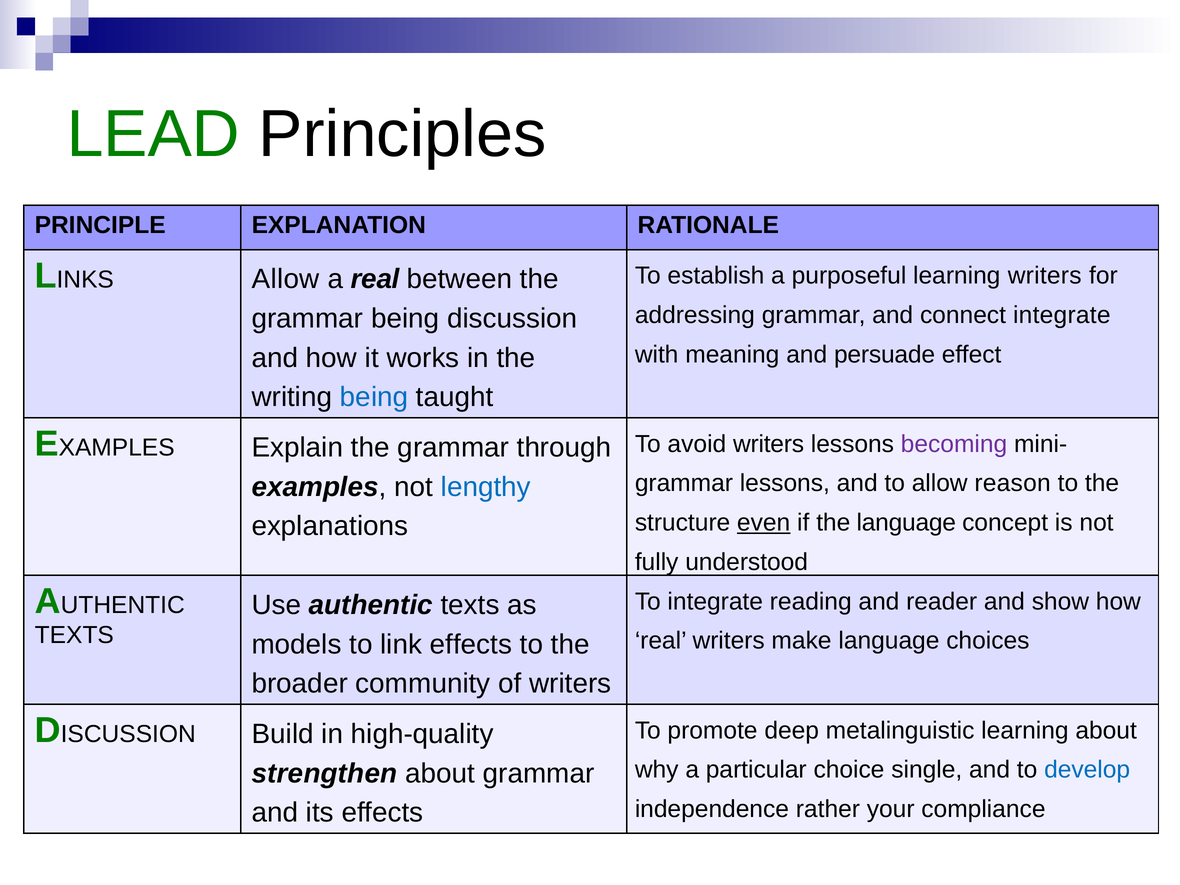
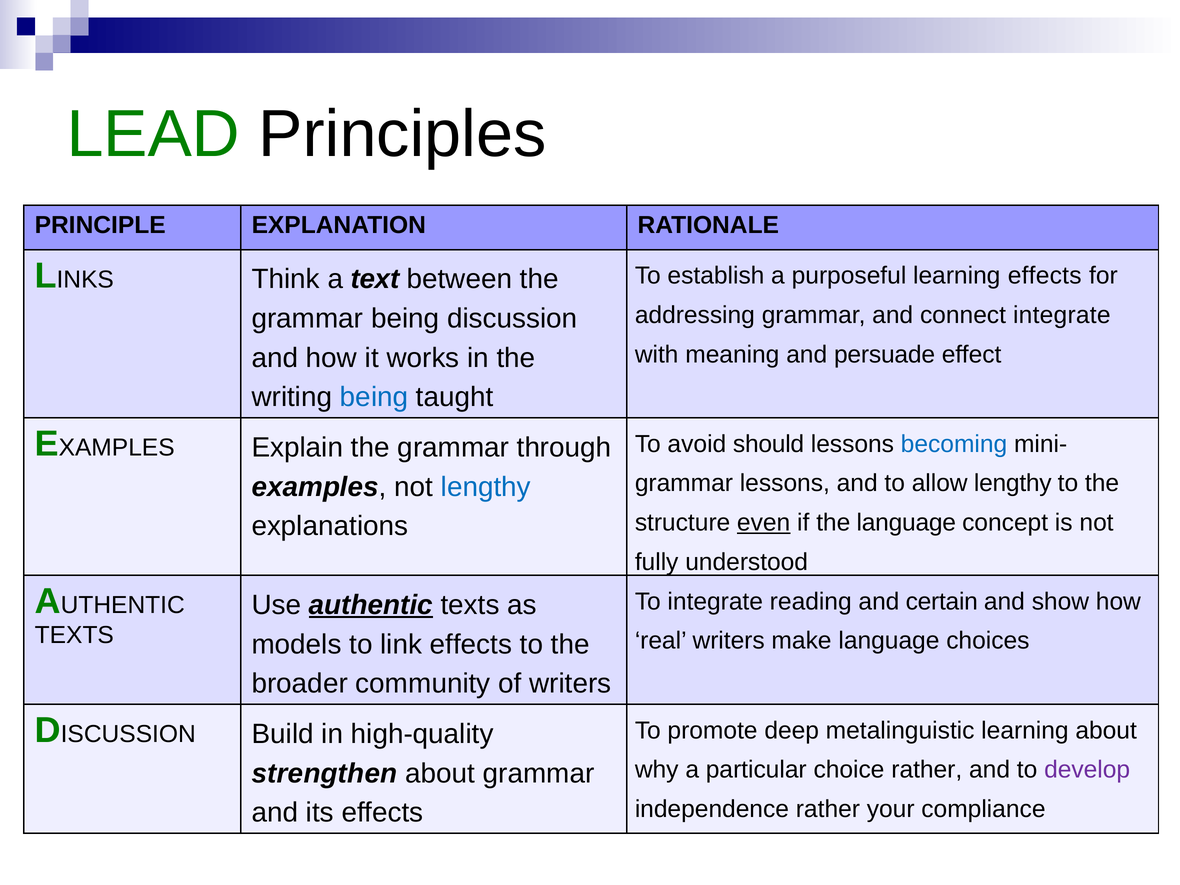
Allow: Allow -> Think (286, 279)
a real: real -> text (375, 279)
learning writers: writers -> effects (1045, 276)
avoid writers: writers -> should (769, 444)
becoming colour: purple -> blue (954, 444)
allow reason: reason -> lengthy (1013, 483)
reader: reader -> certain (942, 601)
authentic underline: none -> present (371, 605)
choice single: single -> rather (927, 770)
develop colour: blue -> purple (1087, 770)
